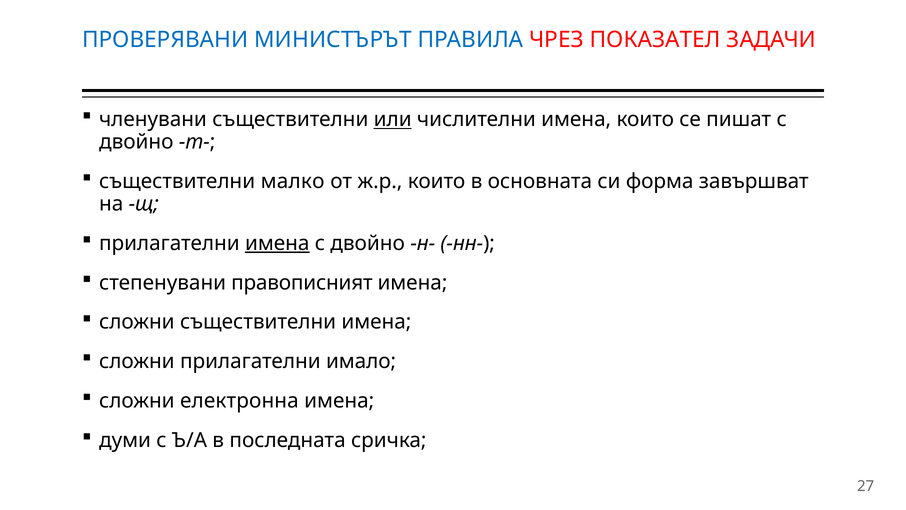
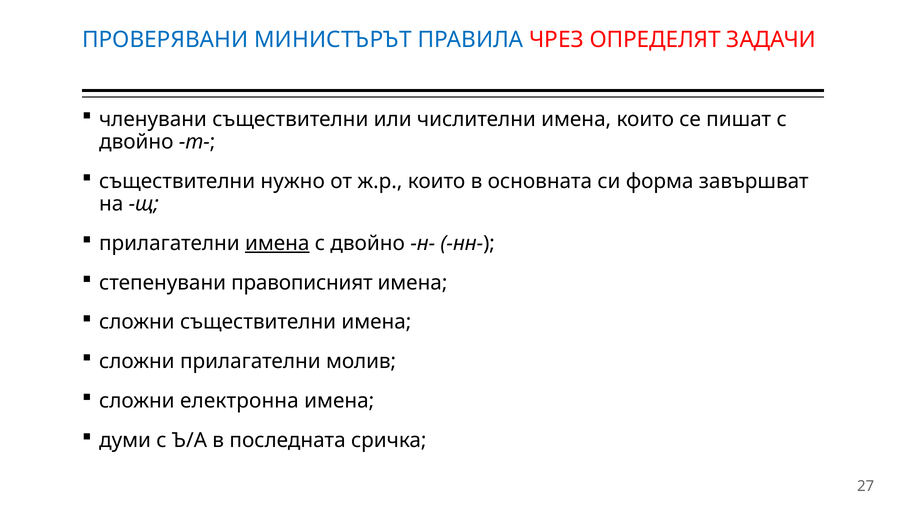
ПОКАЗАТЕЛ: ПОКАЗАТЕЛ -> ОПРЕДЕЛЯТ (655, 40)
или underline: present -> none (393, 119)
малко: малко -> нужно (293, 181)
имало: имало -> молив (361, 361)
